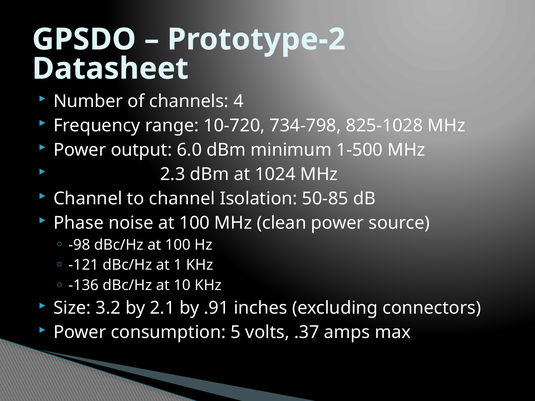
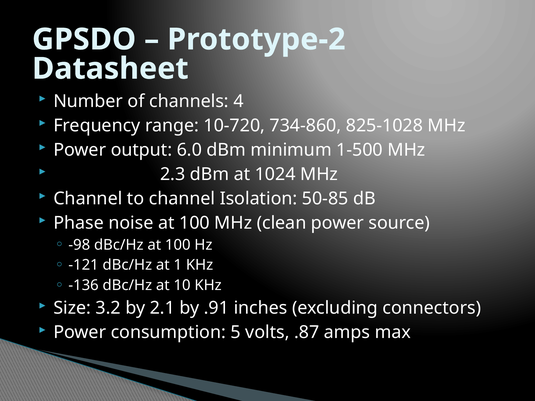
734-798: 734-798 -> 734-860 (305, 126)
.37: .37 -> .87 (307, 333)
